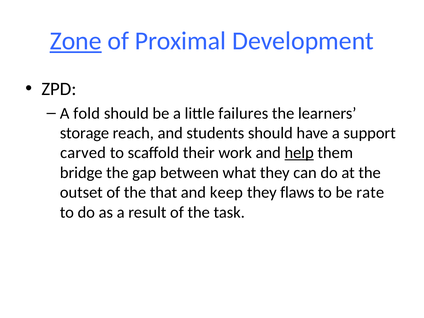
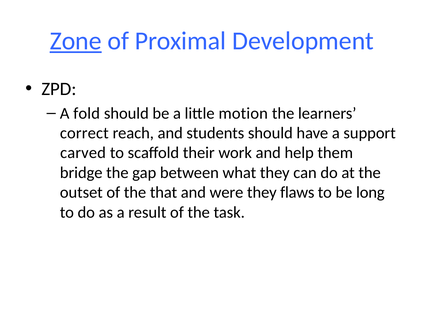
failures: failures -> motion (243, 113)
storage: storage -> correct (84, 133)
help underline: present -> none (299, 153)
keep: keep -> were (226, 192)
rate: rate -> long (370, 192)
